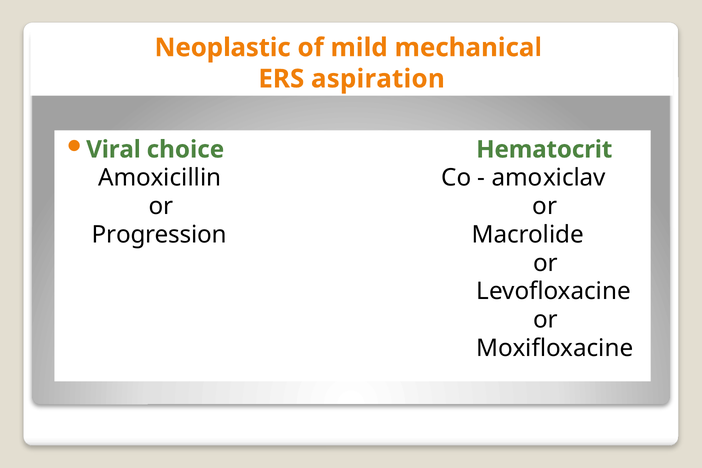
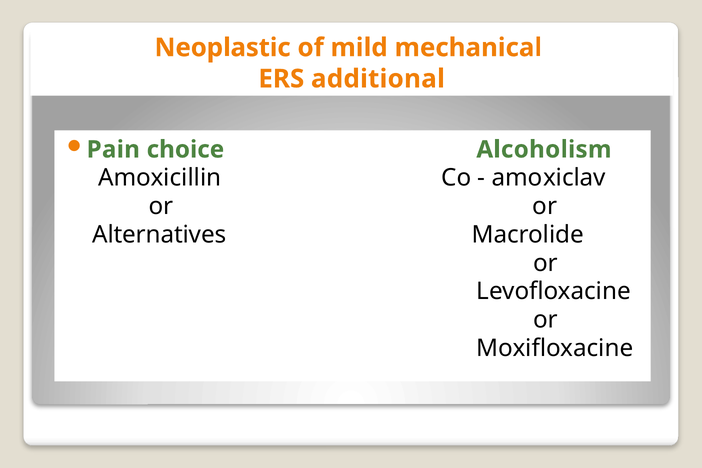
aspiration: aspiration -> additional (378, 79)
Viral: Viral -> Pain (113, 150)
Hematocrit: Hematocrit -> Alcoholism (544, 150)
Progression: Progression -> Alternatives (159, 235)
